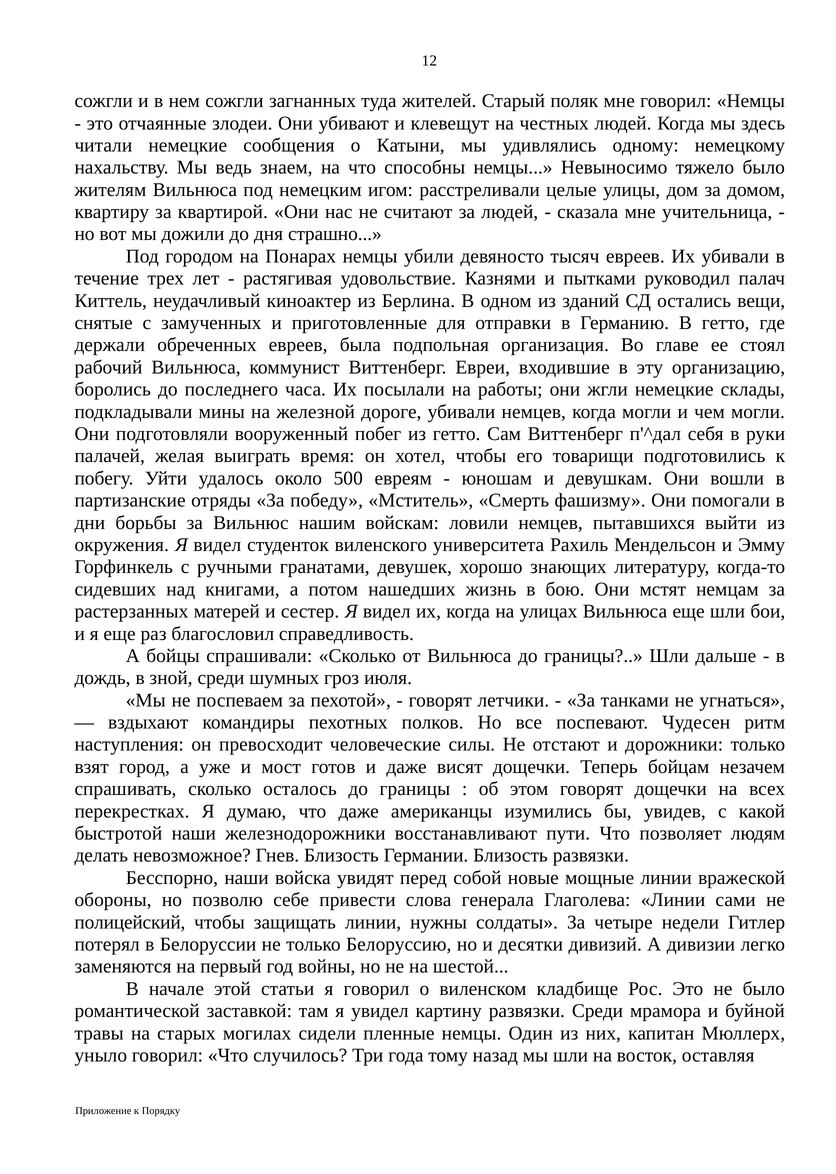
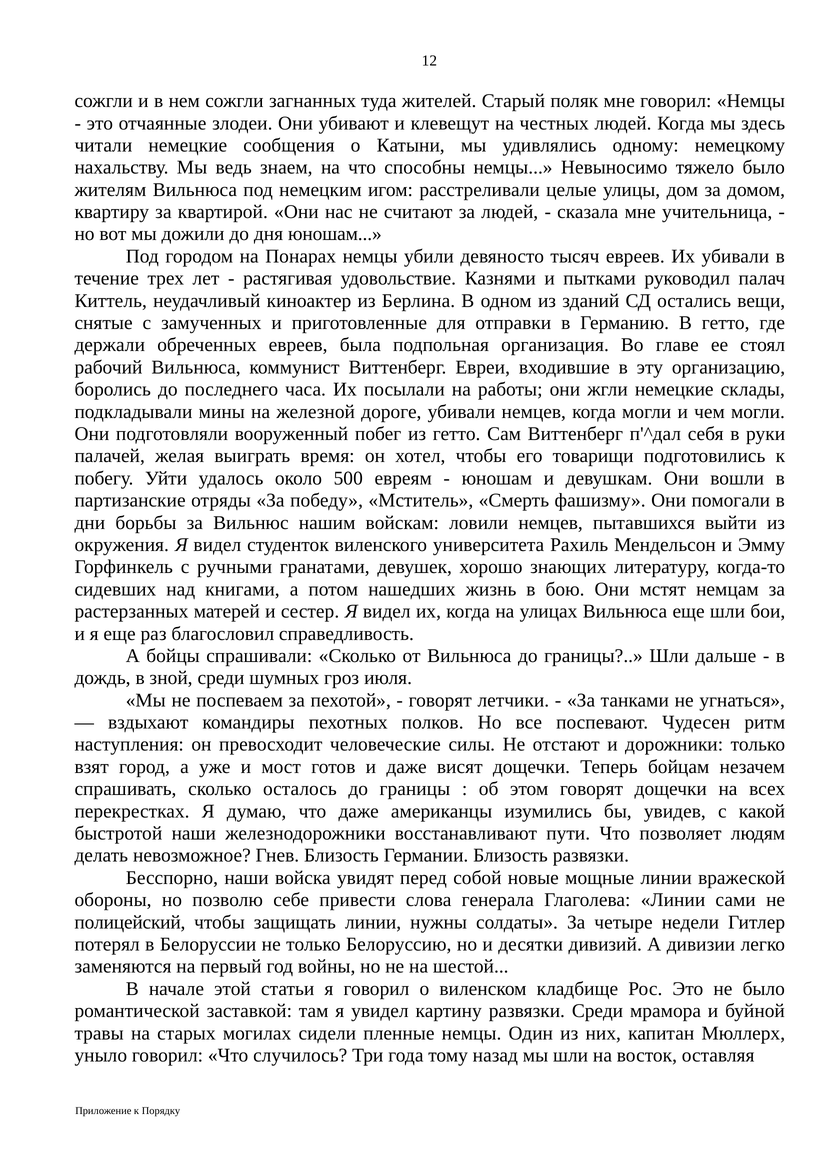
дня страшно: страшно -> юношам (335, 234)
